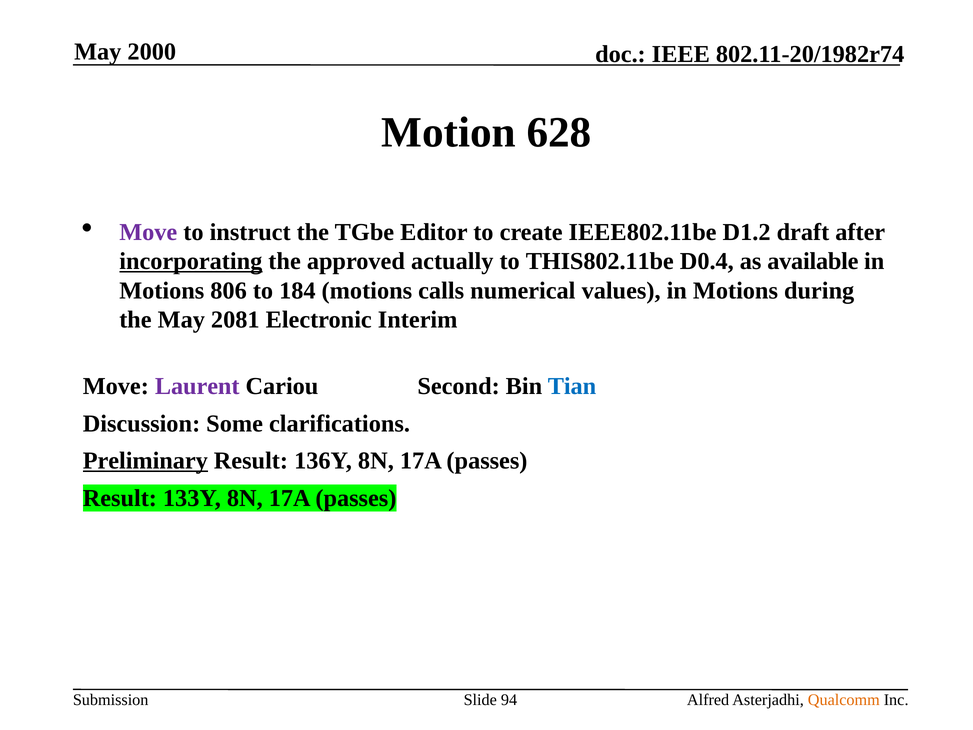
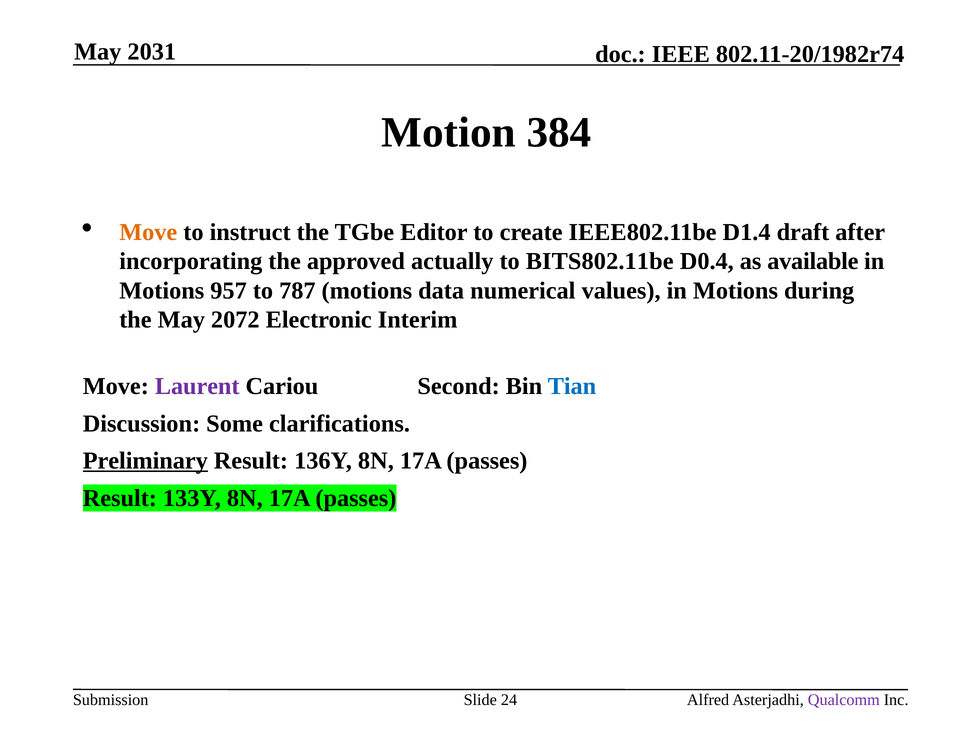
2000: 2000 -> 2031 (152, 52)
628: 628 -> 384 (559, 133)
Move colour: purple -> orange (148, 232)
D1.2: D1.2 -> D1.4 (747, 232)
incorporating underline: present -> none (191, 261)
THIS802.11be: THIS802.11be -> BITS802.11be (600, 261)
806: 806 -> 957 (229, 290)
184: 184 -> 787 (297, 290)
calls: calls -> data (441, 290)
2081: 2081 -> 2072 (235, 320)
94: 94 -> 24 (509, 700)
Qualcomm colour: orange -> purple (844, 700)
